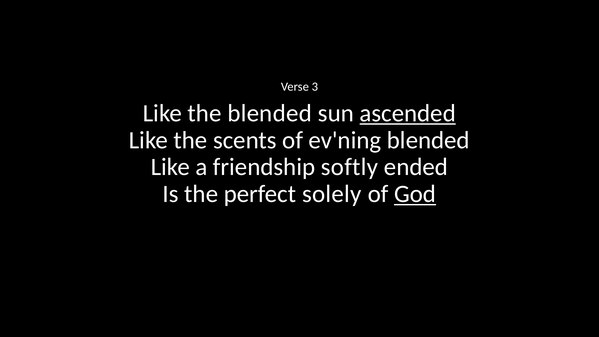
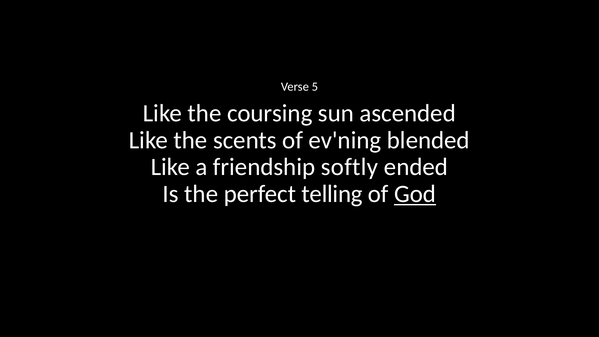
3: 3 -> 5 (315, 87)
the blended: blended -> coursing (270, 113)
ascended underline: present -> none (408, 113)
solely: solely -> telling (332, 194)
